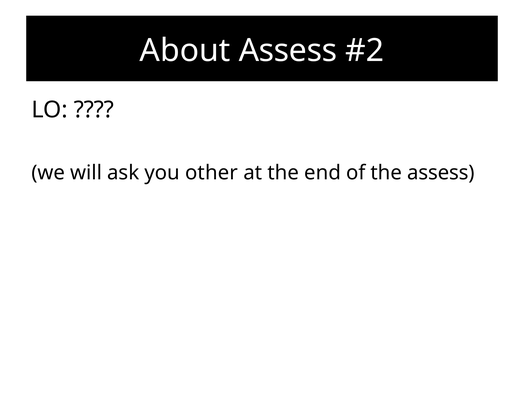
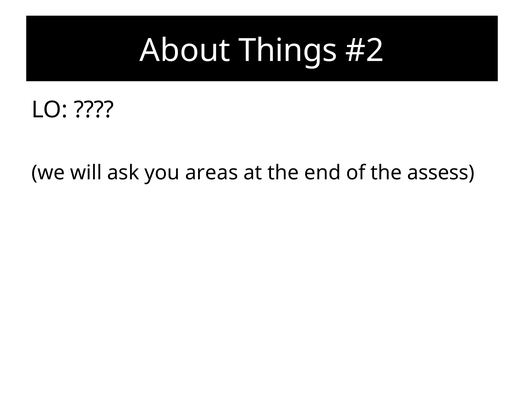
About Assess: Assess -> Things (288, 51)
other: other -> areas (212, 173)
